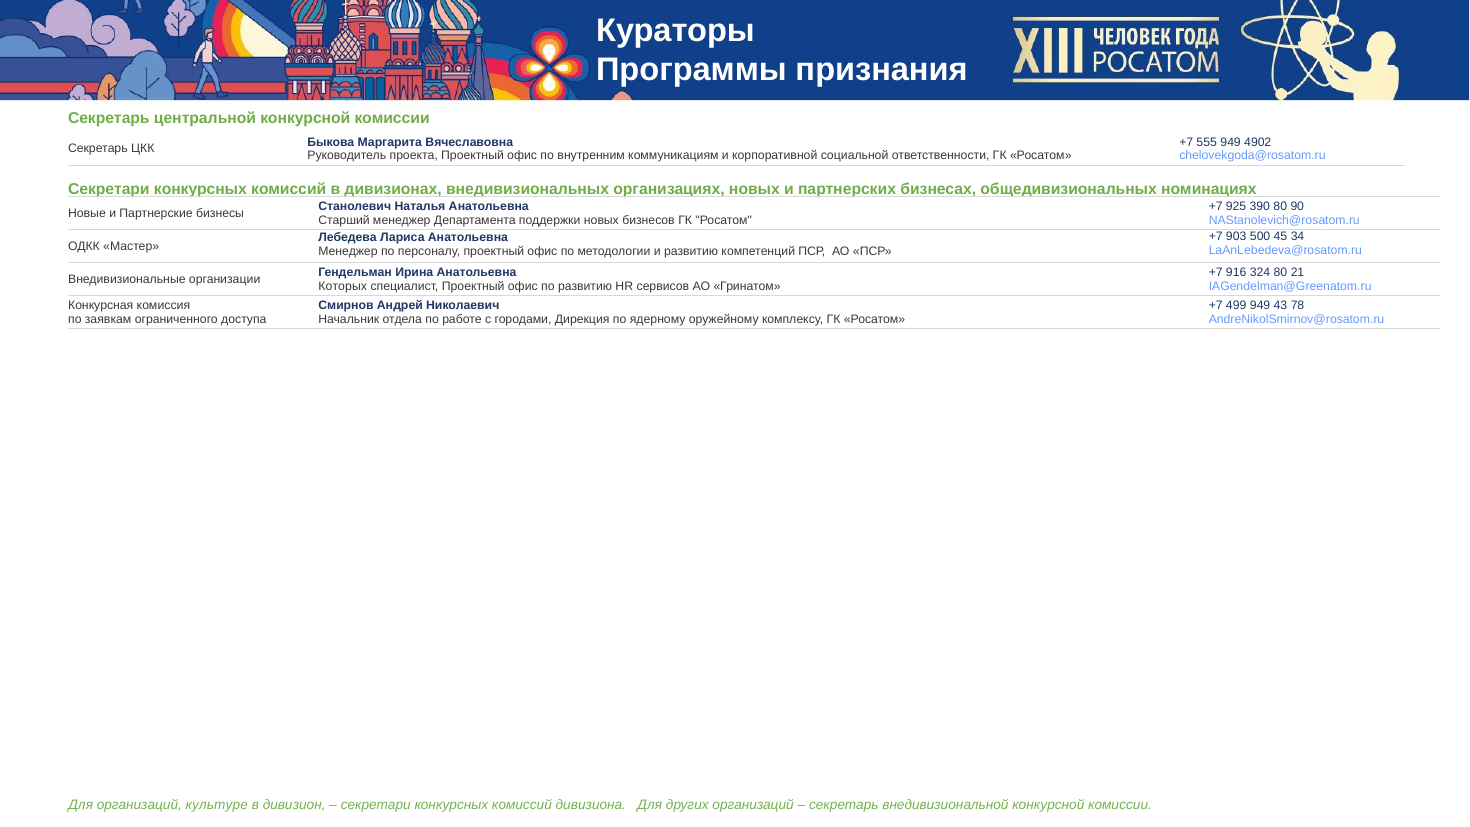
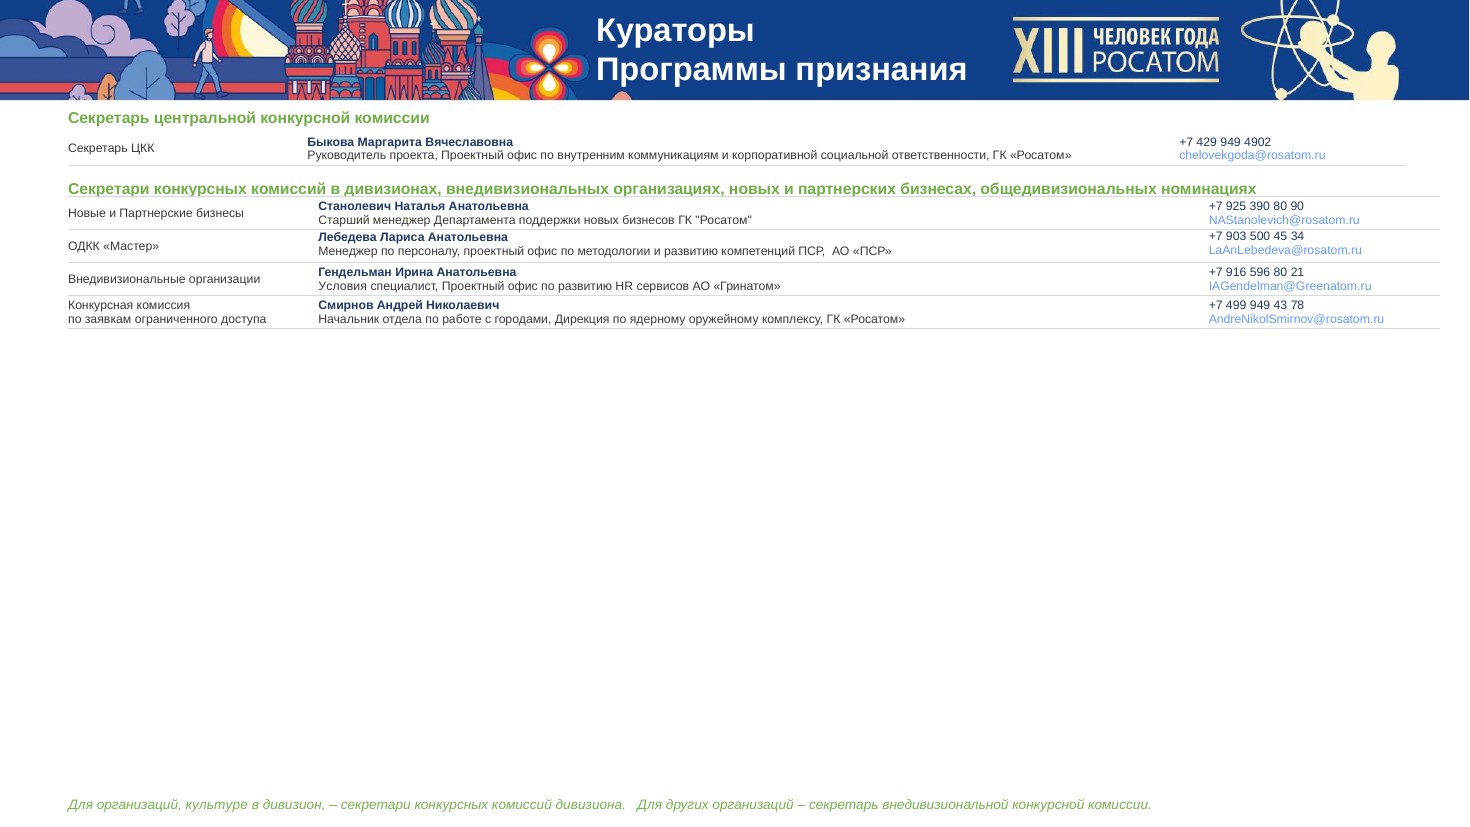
555: 555 -> 429 (1207, 142)
324: 324 -> 596 (1260, 272)
Которых: Которых -> Условия (343, 286)
